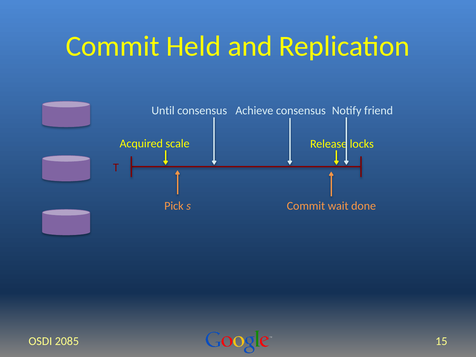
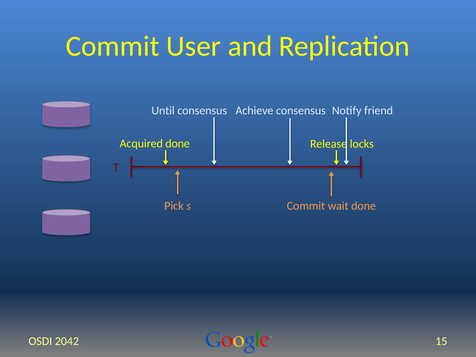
Held: Held -> User (194, 46)
Acquired scale: scale -> done (178, 144)
2085: 2085 -> 2042 (67, 341)
